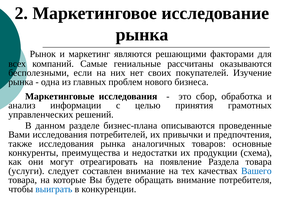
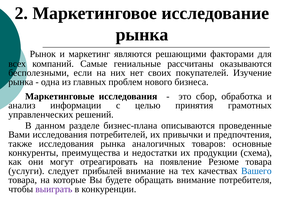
Раздела: Раздела -> Резюме (224, 162)
составлен: составлен -> прибылей (102, 171)
выиграть colour: blue -> purple (54, 189)
